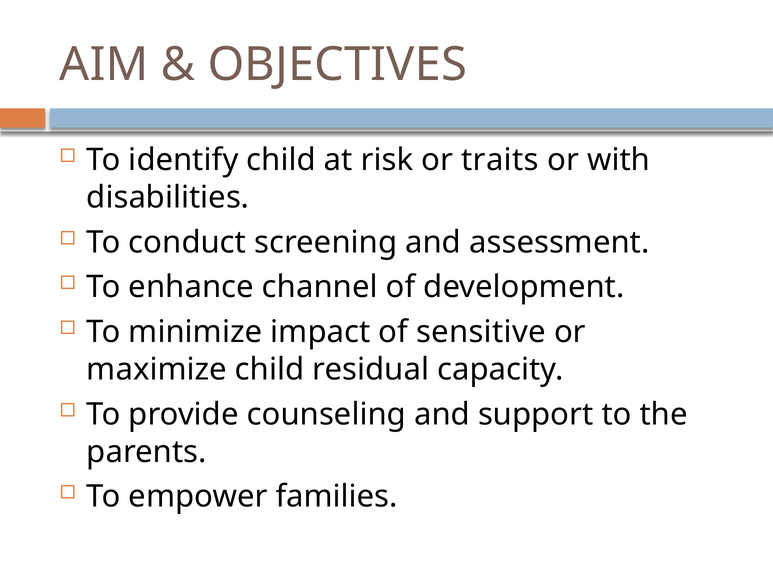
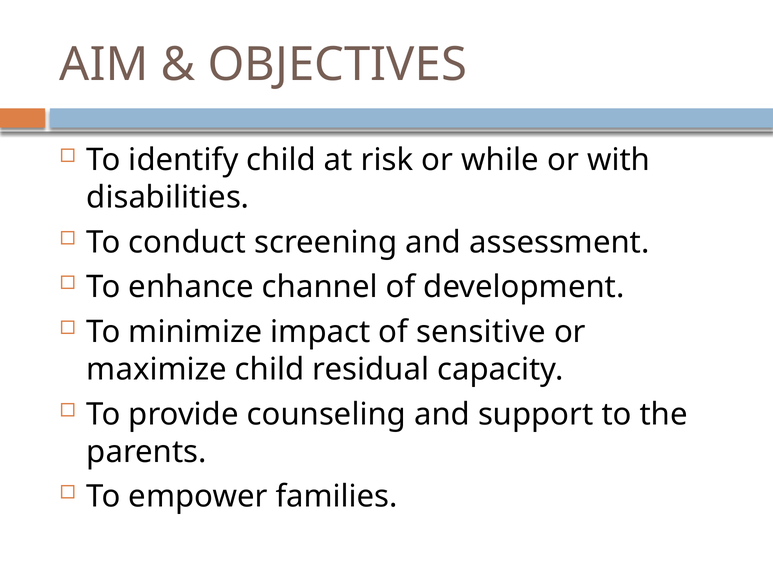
traits: traits -> while (500, 160)
